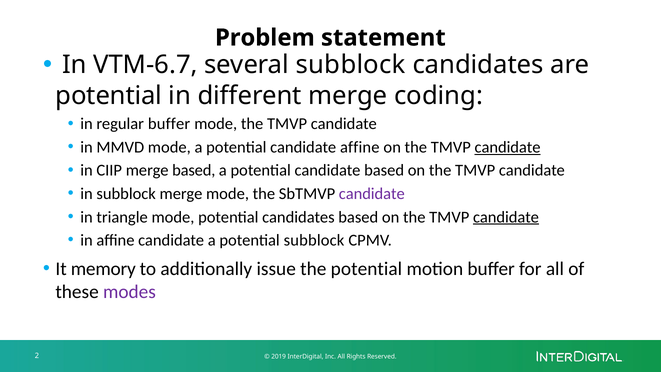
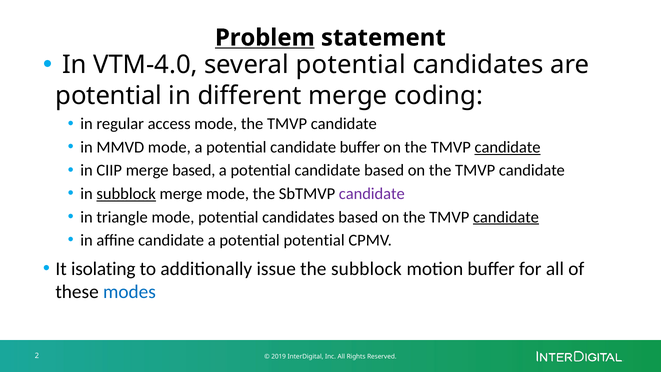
Problem underline: none -> present (265, 38)
VTM-6.7: VTM-6.7 -> VTM-4.0 (145, 65)
several subblock: subblock -> potential (351, 65)
regular buffer: buffer -> access (169, 124)
candidate affine: affine -> buffer (360, 147)
subblock underline: none -> present (126, 194)
potential subblock: subblock -> potential (314, 240)
memory: memory -> isolating (103, 269)
the potential: potential -> subblock (366, 269)
modes colour: purple -> blue (129, 292)
